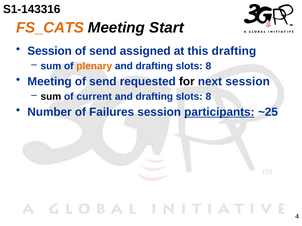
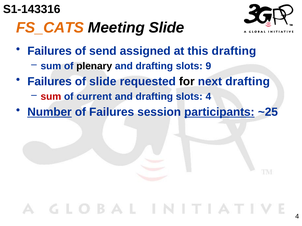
Meeting Start: Start -> Slide (167, 28)
Session: Session -> Failures (50, 51)
plenary colour: orange -> black (94, 66)
8: 8 -> 9 (208, 66)
Meeting: Meeting -> Failures (50, 82)
send: send -> slide (103, 82)
next session: session -> drafting (248, 82)
sum colour: black -> red (51, 97)
8: 8 -> 4 (208, 97)
Number underline: none -> present (50, 112)
